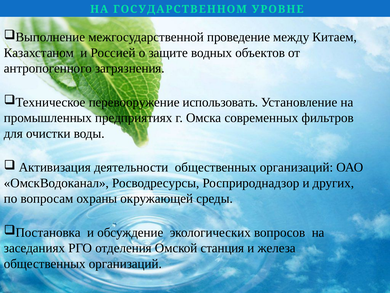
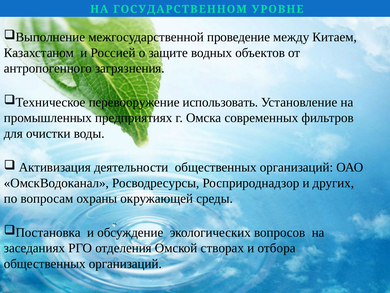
станция: станция -> створах (222, 248)
железа: железа -> отбора (277, 248)
